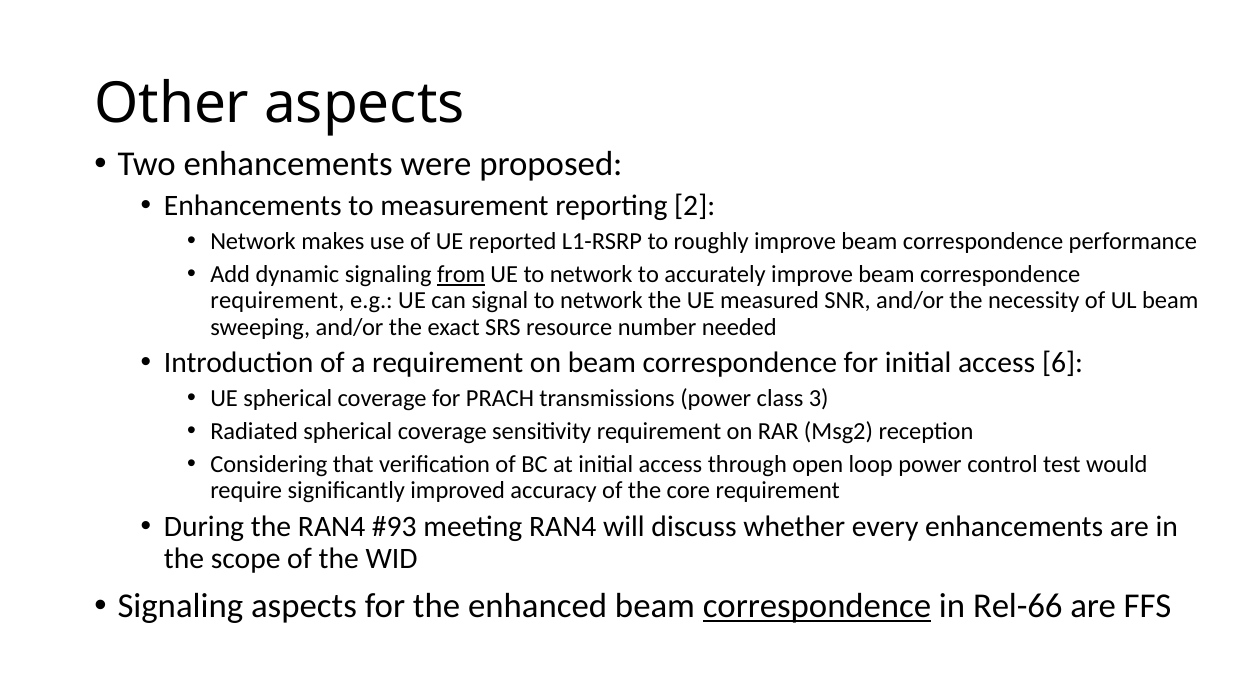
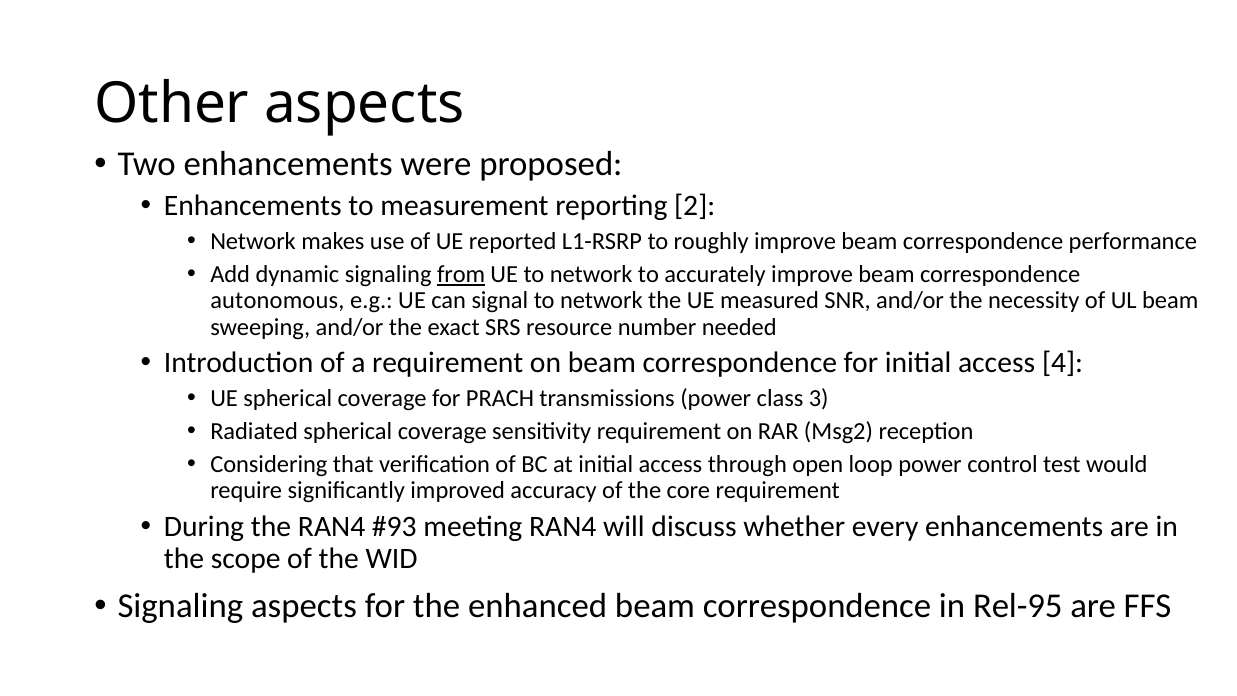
requirement: requirement -> autonomous (277, 301)
6: 6 -> 4 (1063, 363)
correspondence underline: present -> none (817, 606)
Rel-66: Rel-66 -> Rel-95 (1018, 606)
